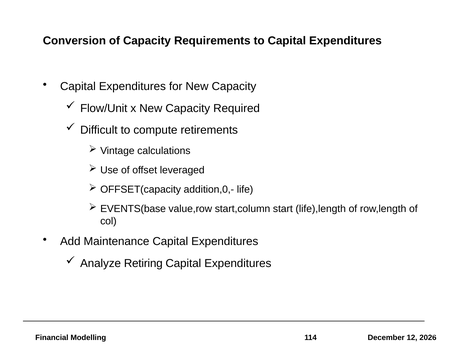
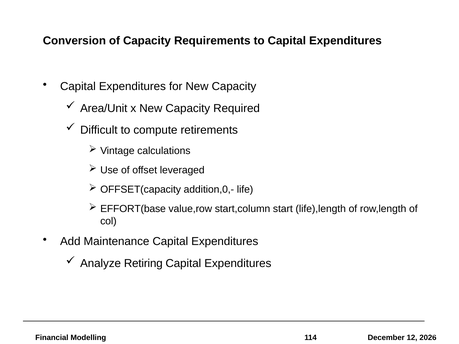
Flow/Unit: Flow/Unit -> Area/Unit (104, 108)
EVENTS(base: EVENTS(base -> EFFORT(base (133, 209)
